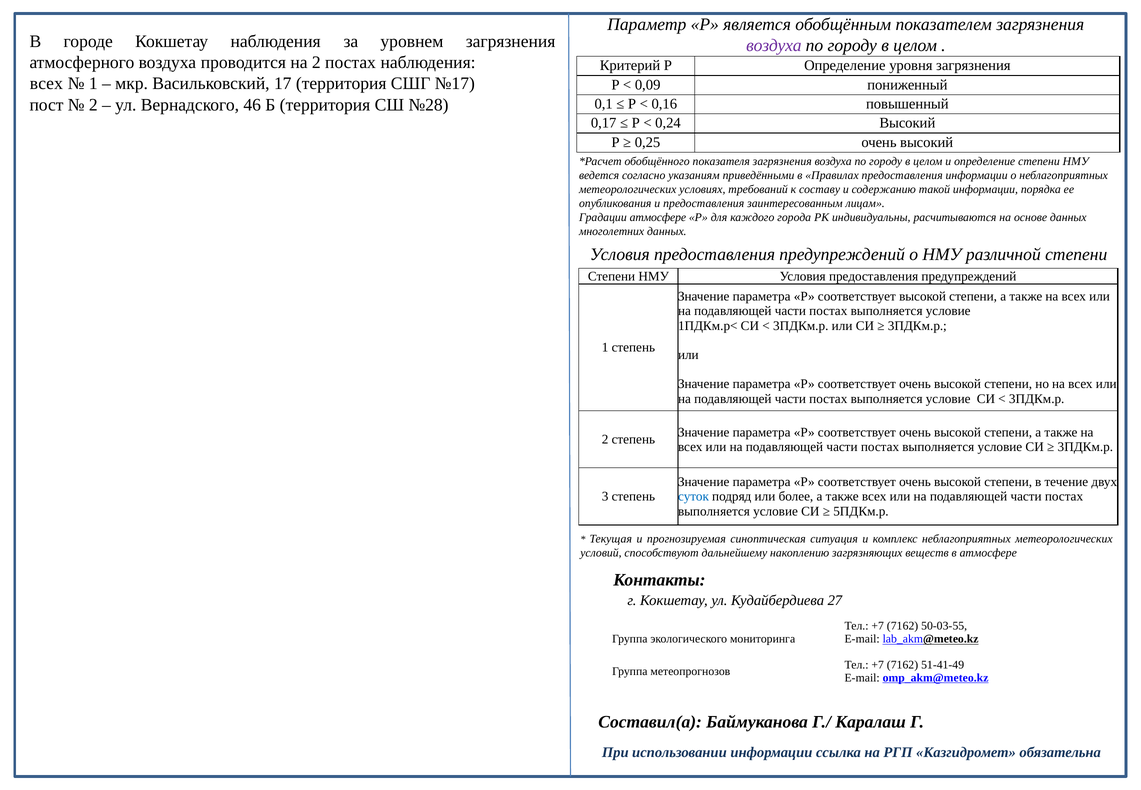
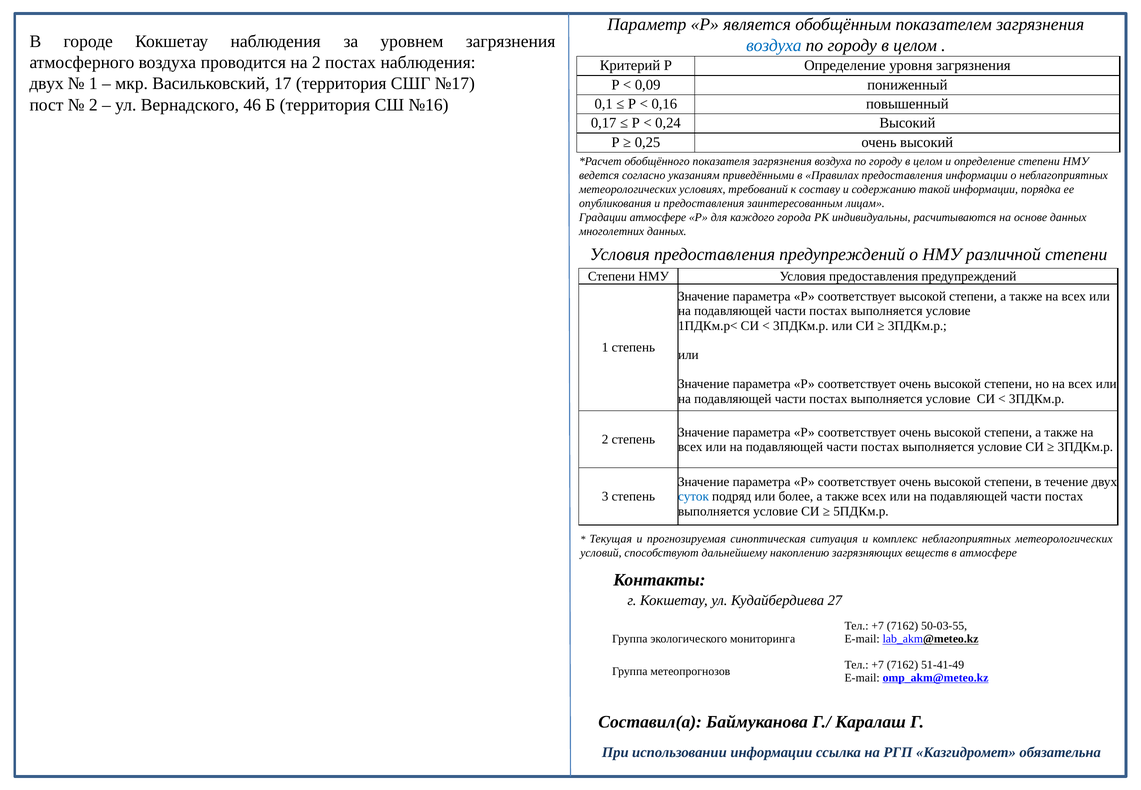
воздуха colour: purple -> blue (774, 46)
всех: всех -> двух (47, 84)
№28: №28 -> №16 (429, 105)
